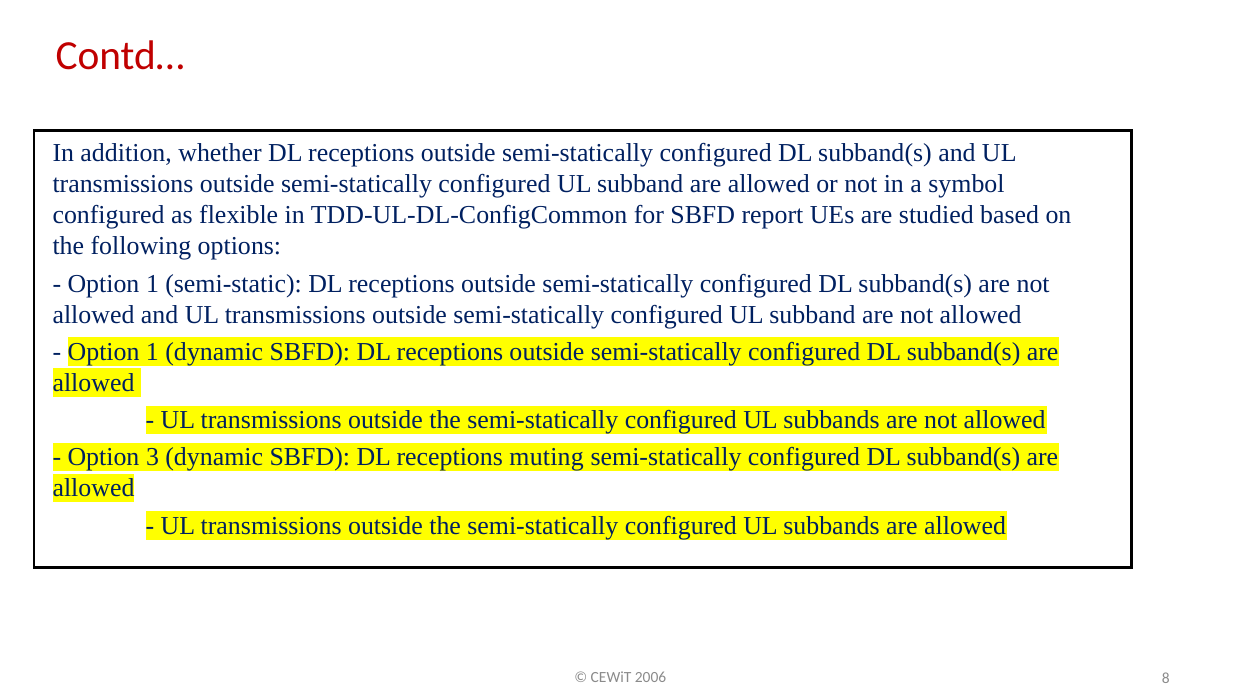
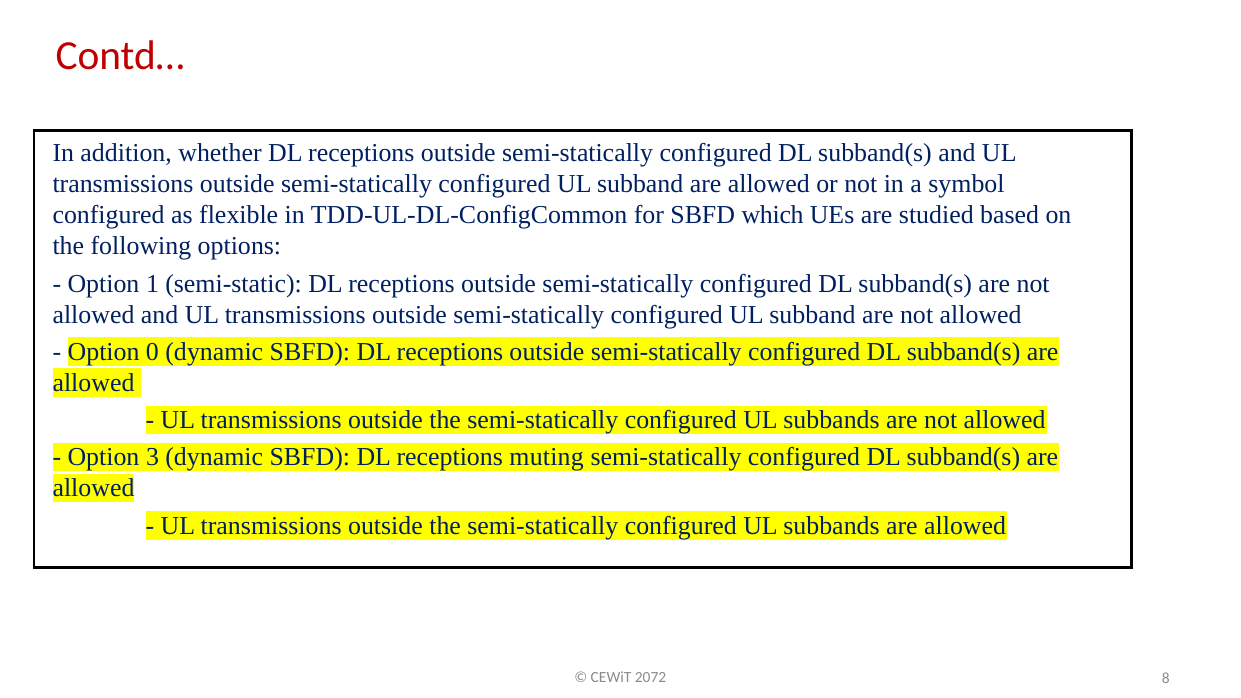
report: report -> which (773, 215)
1: 1 -> 0 (152, 352)
2006: 2006 -> 2072 (651, 677)
